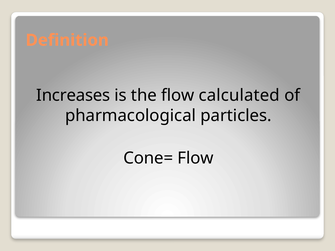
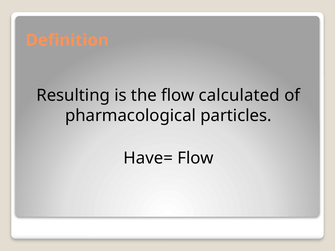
Increases: Increases -> Resulting (73, 96)
Cone=: Cone= -> Have= (148, 158)
